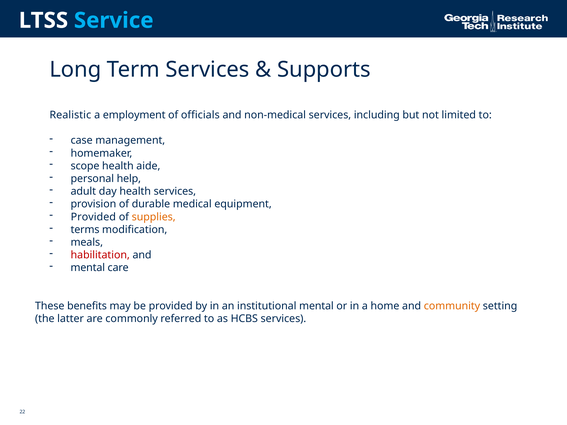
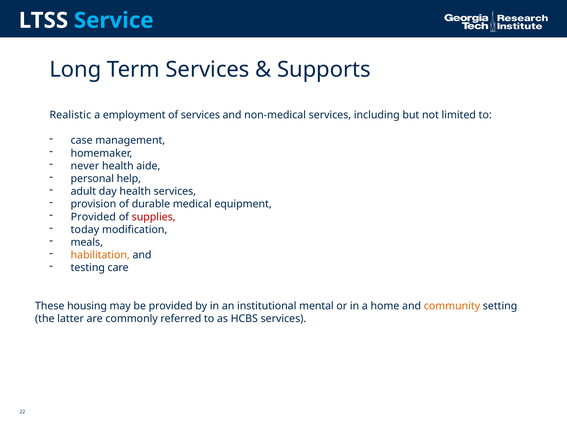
of officials: officials -> services (200, 115)
scope: scope -> never (85, 166)
supplies colour: orange -> red (154, 217)
terms: terms -> today (85, 230)
habilitation colour: red -> orange (100, 255)
mental: mental -> testing (88, 268)
benefits: benefits -> housing (87, 306)
